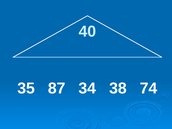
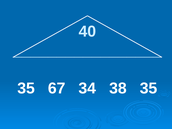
87: 87 -> 67 (57, 88)
38 74: 74 -> 35 (149, 88)
